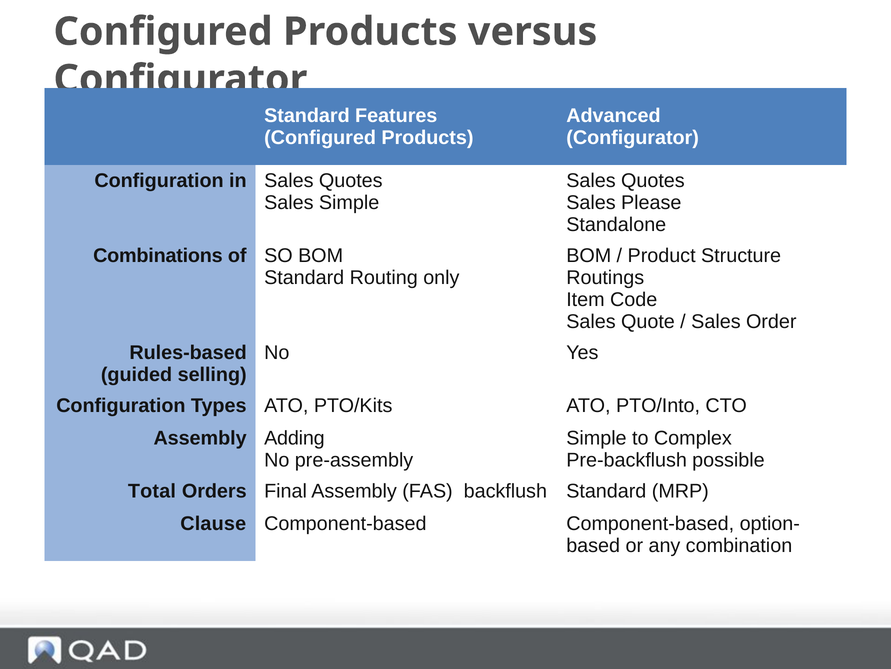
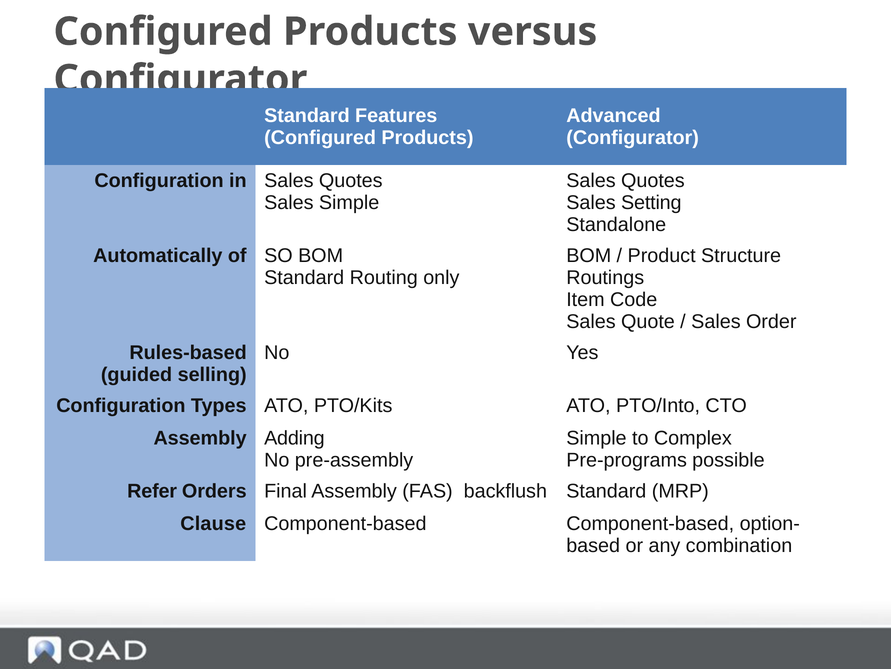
Please: Please -> Setting (651, 203)
Combinations: Combinations -> Automatically (158, 256)
Pre-backflush: Pre-backflush -> Pre-programs (627, 460)
Total: Total -> Refer (152, 491)
